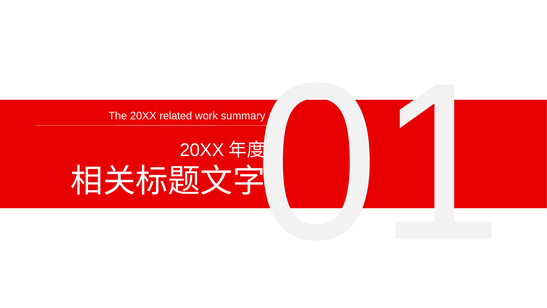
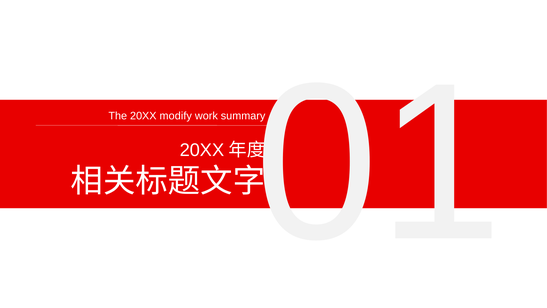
related: related -> modify (176, 116)
